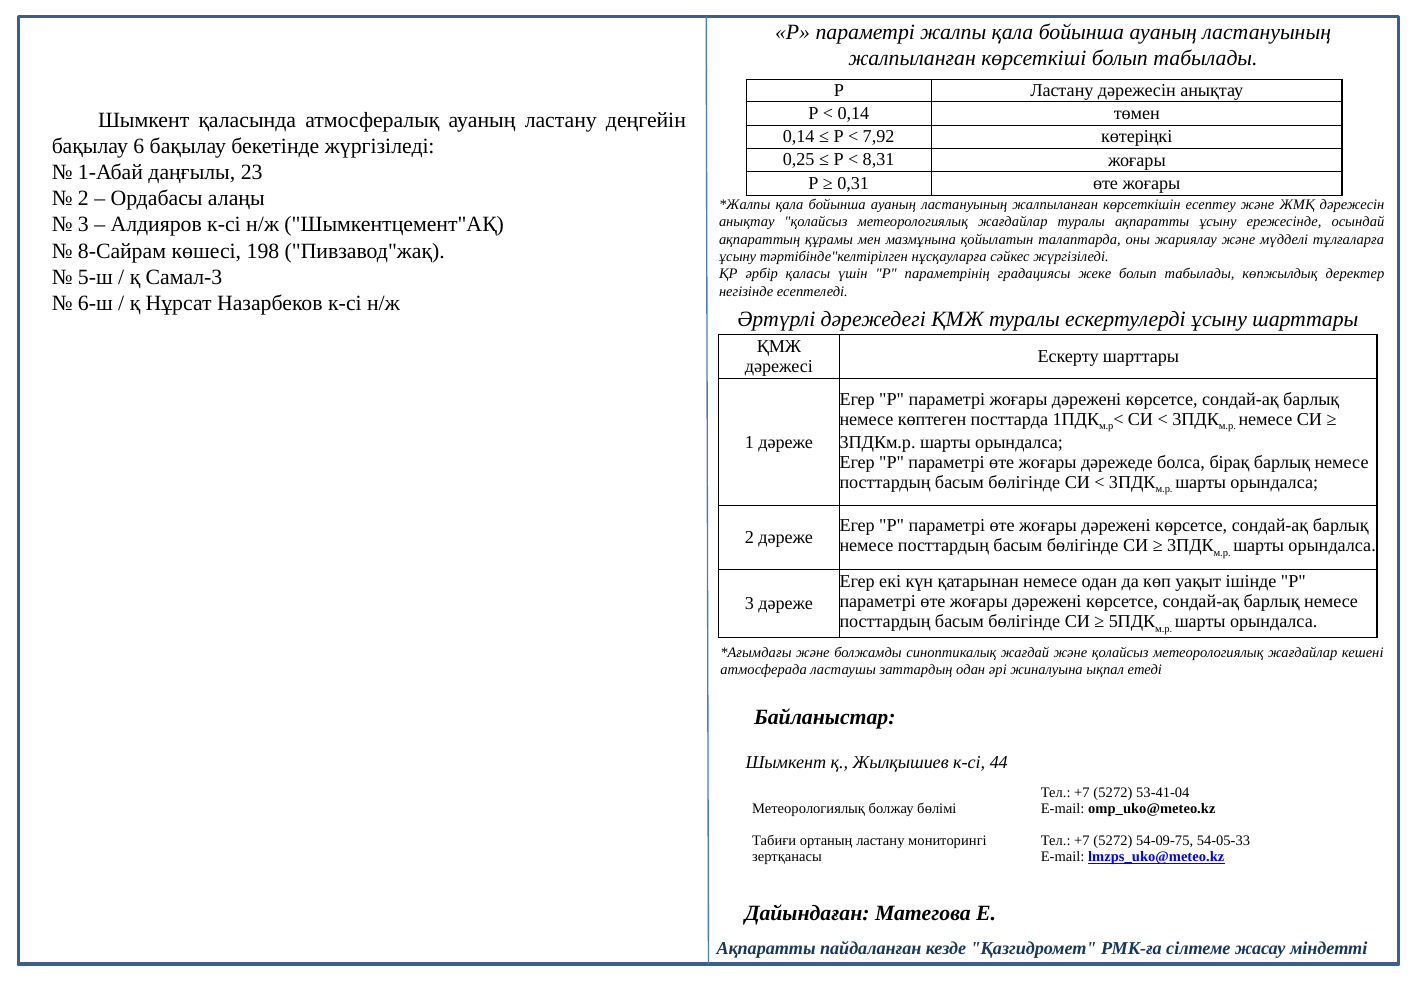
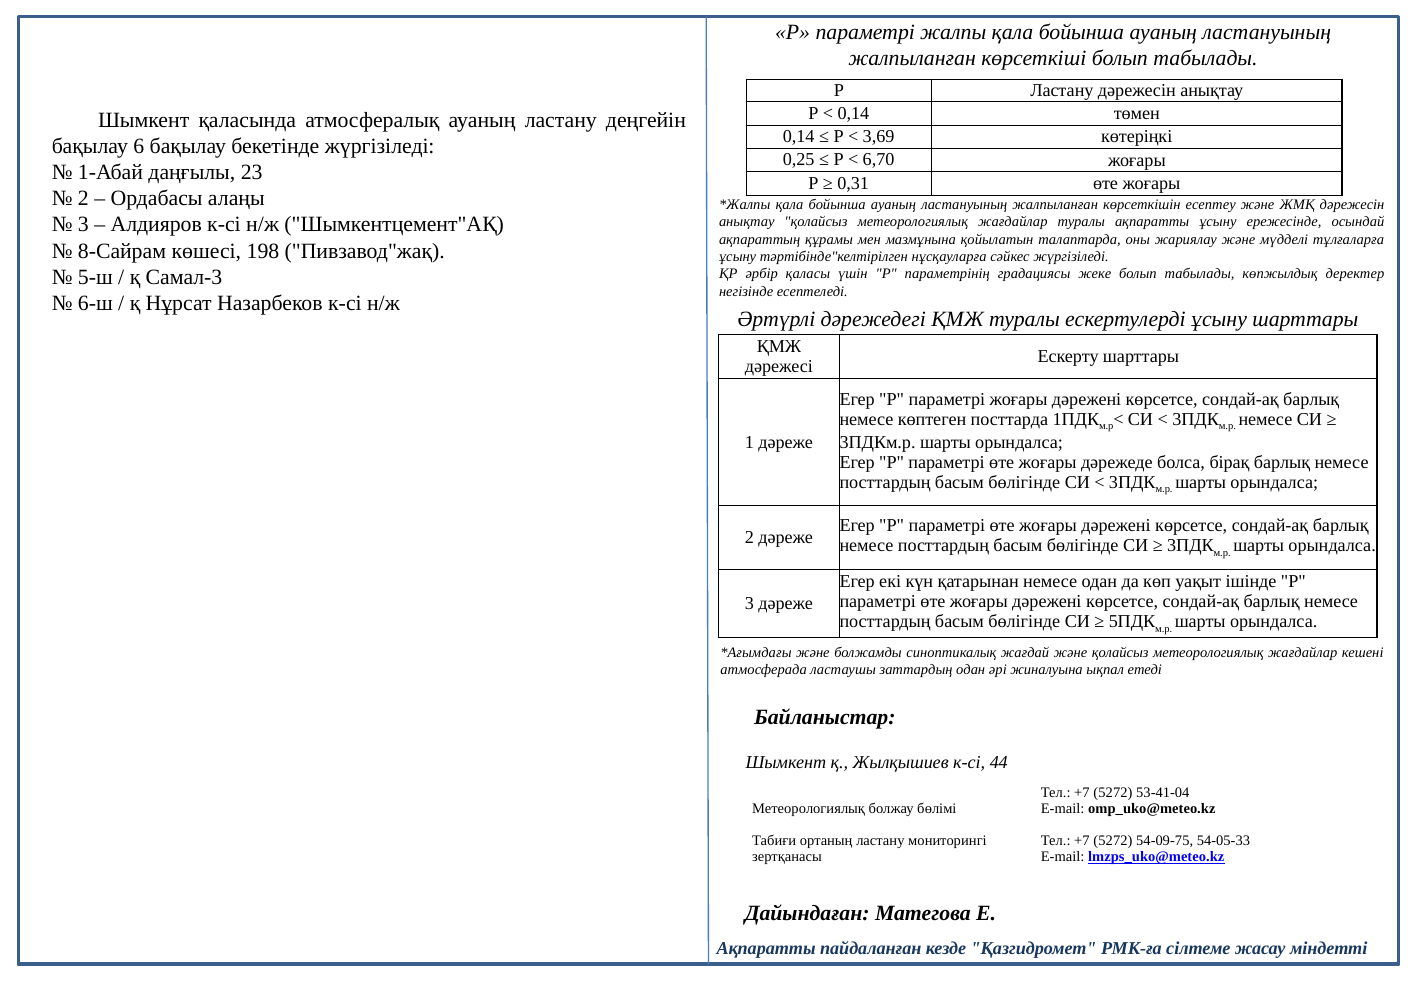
7,92: 7,92 -> 3,69 (879, 137)
8,31: 8,31 -> 6,70 (879, 160)
